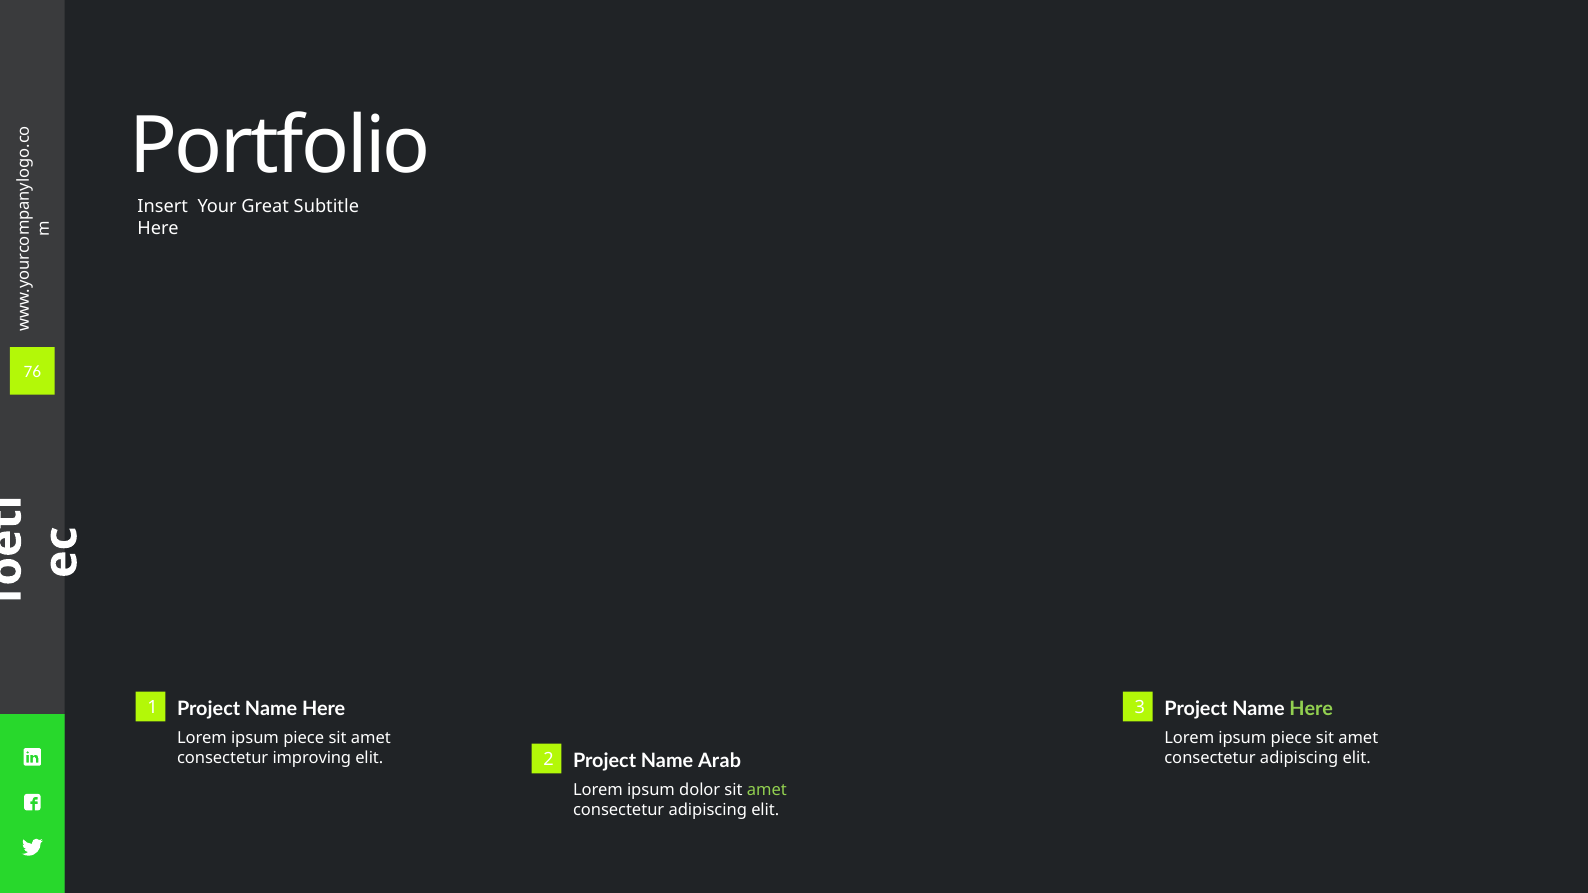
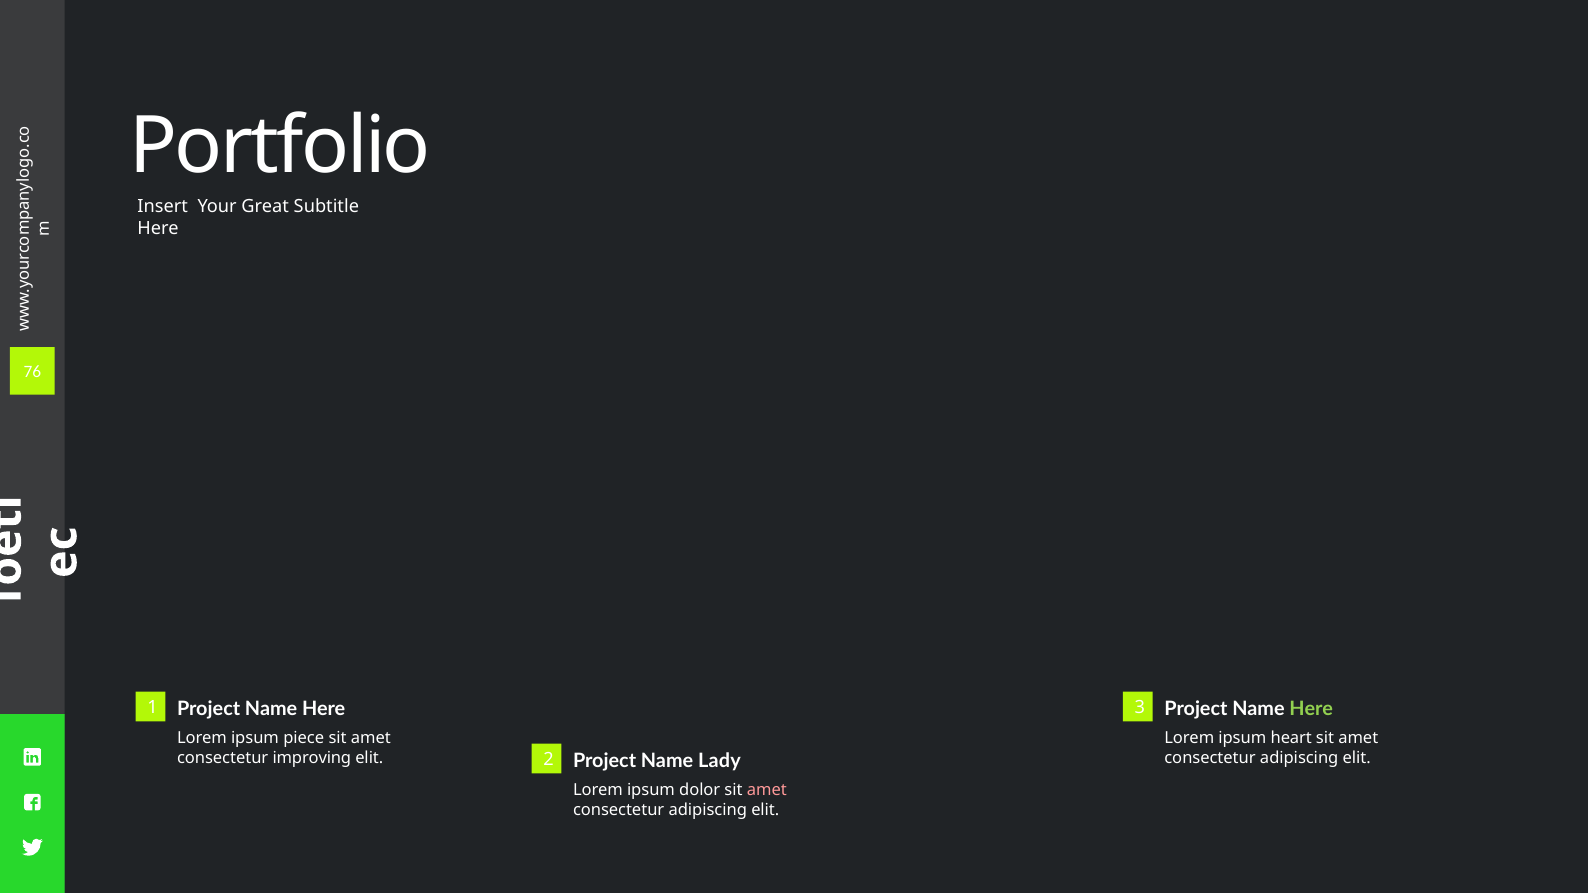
piece: piece -> heart (1291, 738)
Arab: Arab -> Lady (720, 761)
amet colour: light green -> pink (767, 790)
